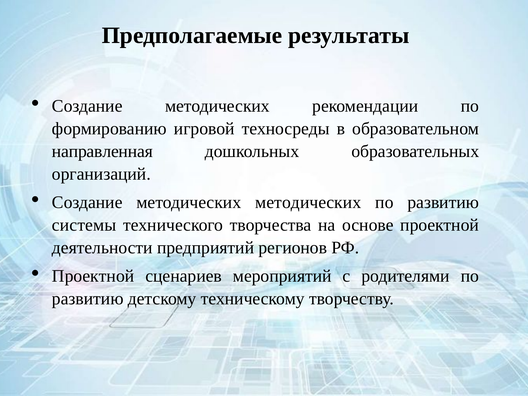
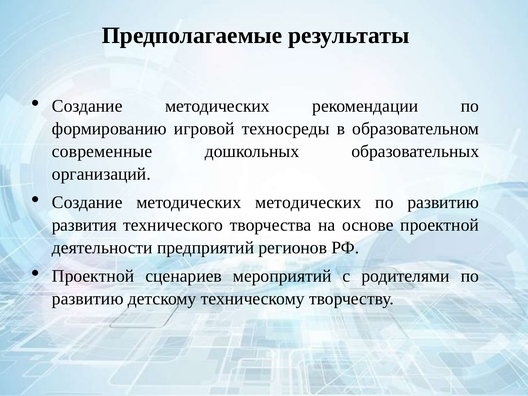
направленная: направленная -> современные (102, 151)
системы: системы -> развития (84, 225)
